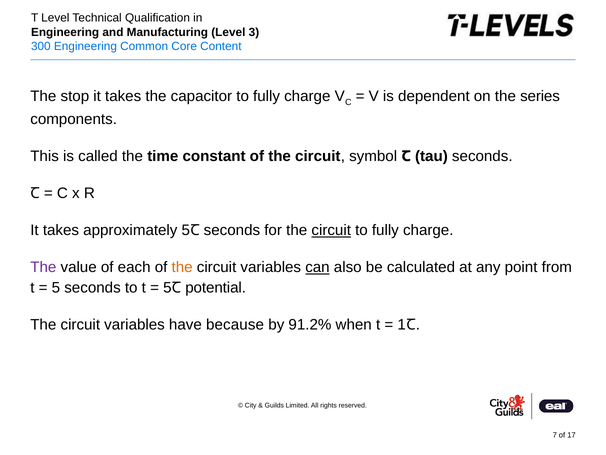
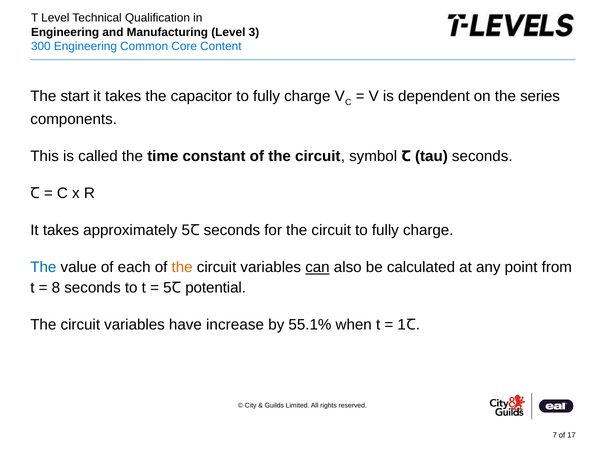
stop: stop -> start (75, 96)
circuit underline: present -> none (331, 230)
The colour: purple -> blue (43, 267)
5: 5 -> 8 (56, 287)
because: because -> increase (235, 324)
91.2%: 91.2% -> 55.1% (310, 324)
